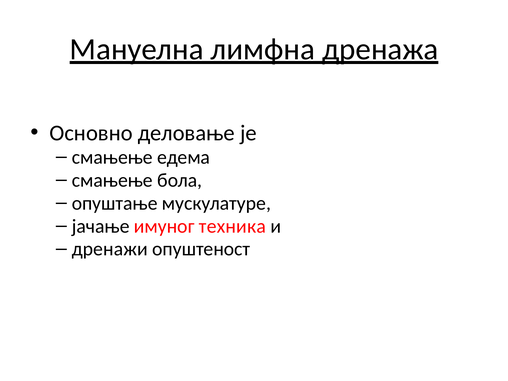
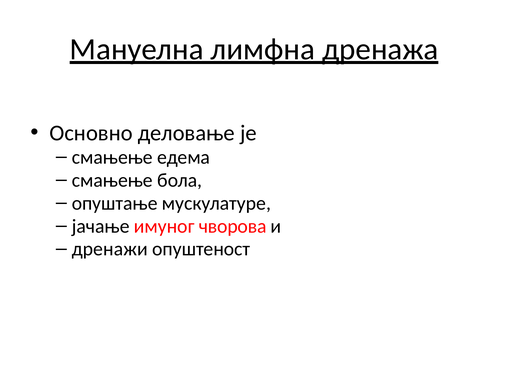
техника: техника -> чворова (233, 226)
